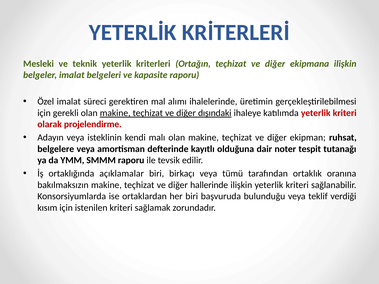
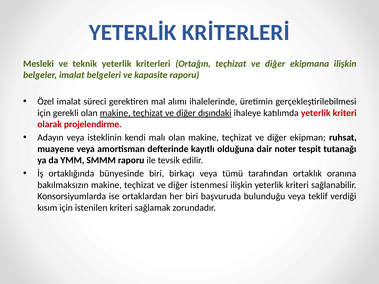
belgelere: belgelere -> muayene (56, 149)
açıklamalar: açıklamalar -> bünyesinde (122, 174)
hallerinde: hallerinde -> istenmesi (209, 185)
